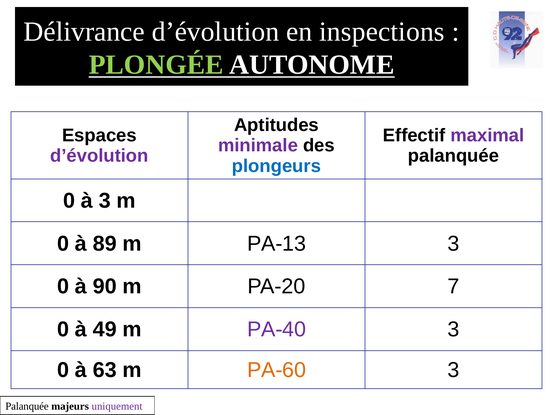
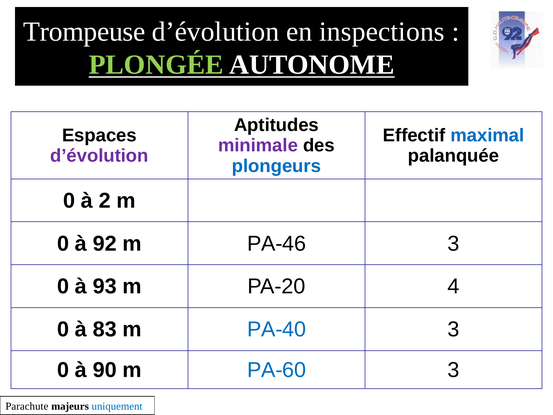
Délivrance: Délivrance -> Trompeuse (84, 32)
maximal colour: purple -> blue (487, 135)
à 3: 3 -> 2 (105, 201)
89: 89 -> 92 (105, 243)
PA-13: PA-13 -> PA-46 (277, 243)
90: 90 -> 93 (105, 286)
7: 7 -> 4 (454, 286)
49: 49 -> 83 (105, 329)
PA-40 colour: purple -> blue (277, 329)
63: 63 -> 90 (105, 370)
PA-60 colour: orange -> blue (277, 370)
Palanquée: Palanquée -> Parachute (27, 406)
uniquement colour: purple -> blue (117, 406)
